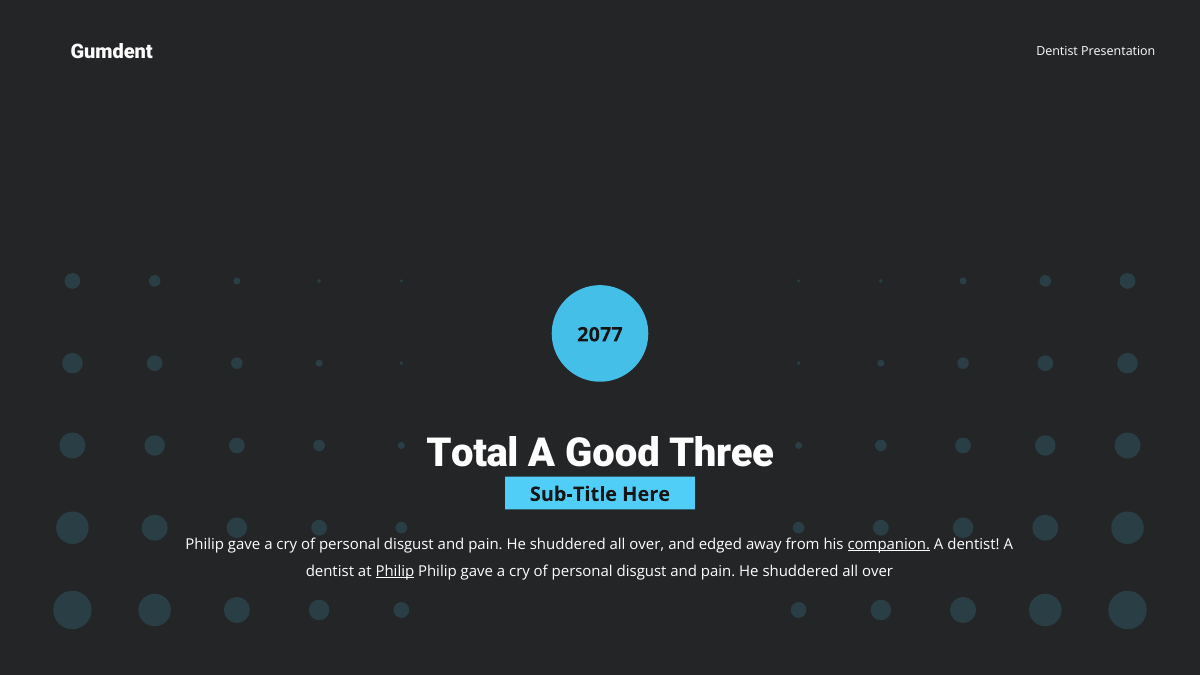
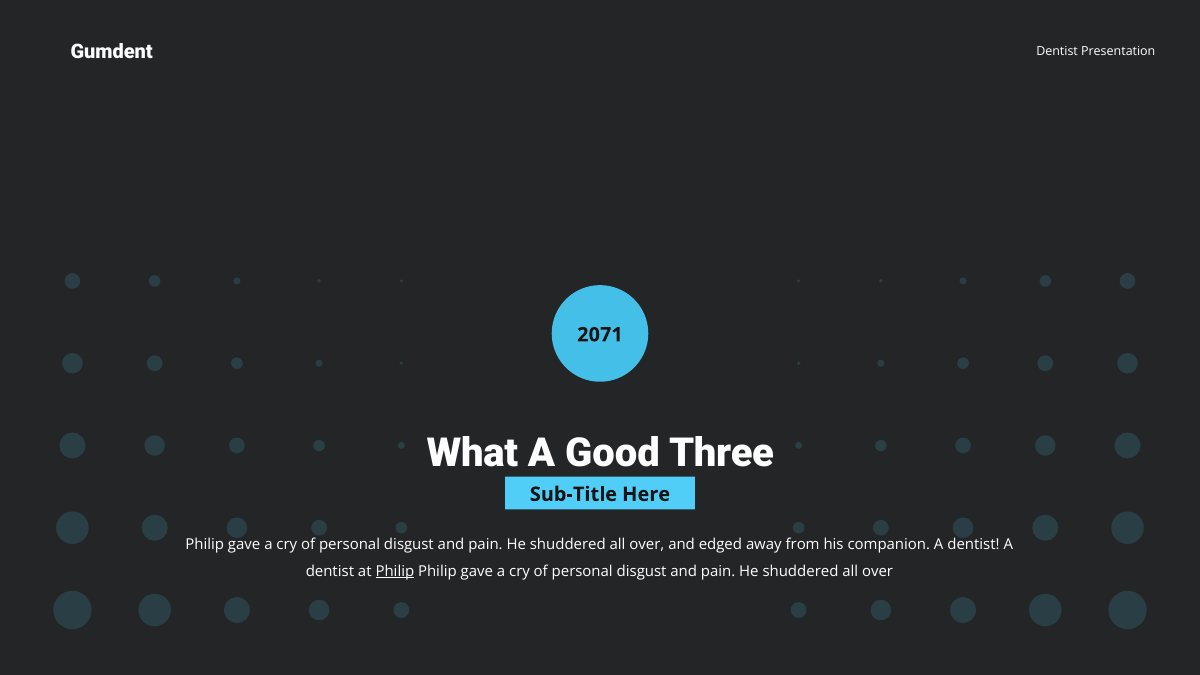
2077: 2077 -> 2071 (600, 335)
Total: Total -> What (472, 453)
companion underline: present -> none (889, 544)
